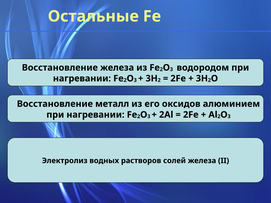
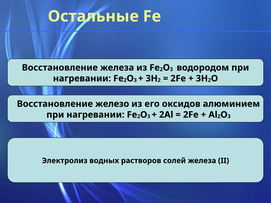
металл: металл -> железо (112, 104)
